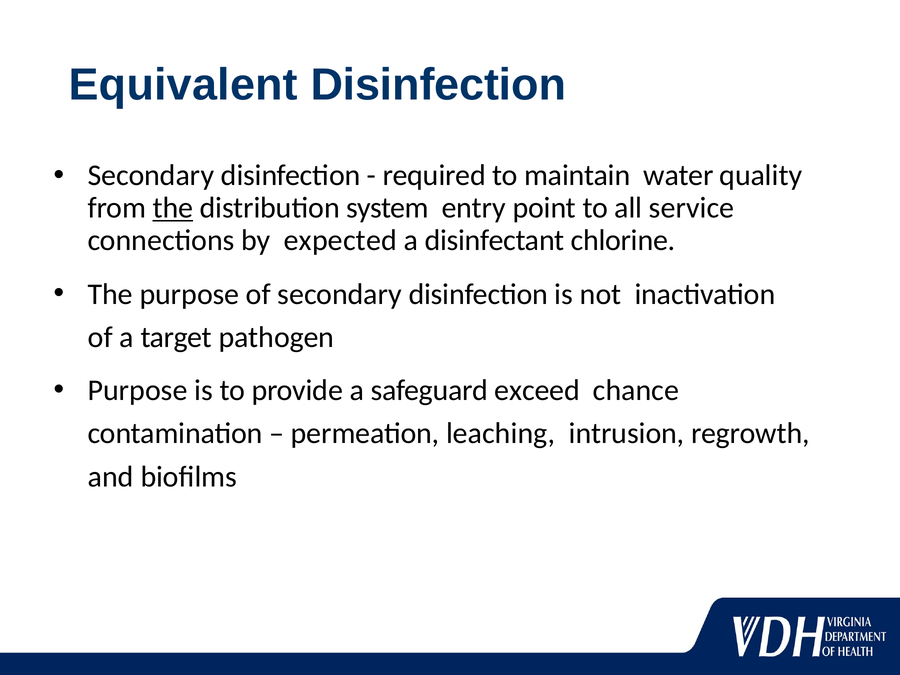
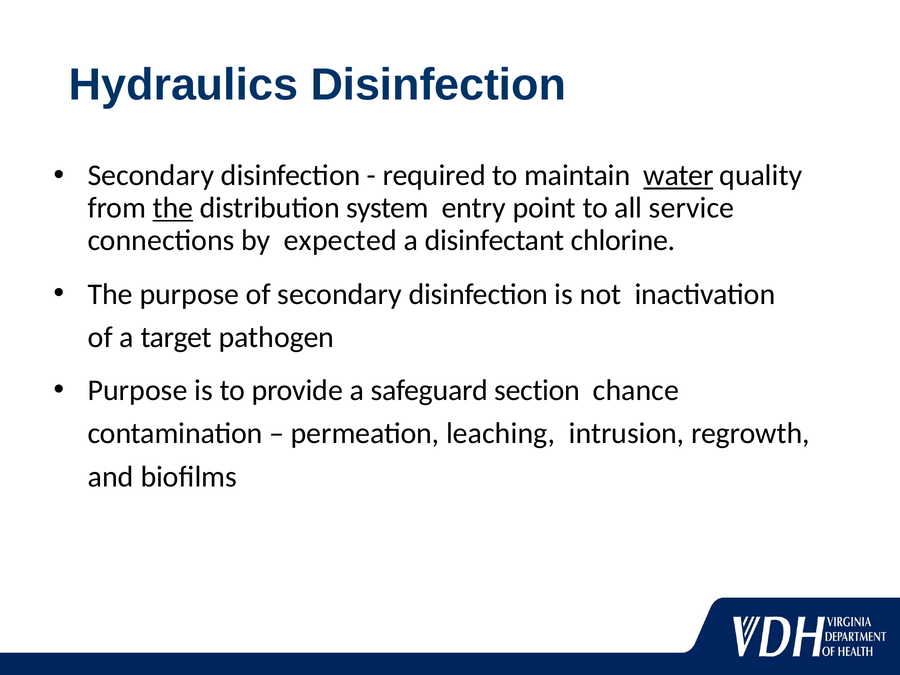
Equivalent: Equivalent -> Hydraulics (183, 85)
water underline: none -> present (678, 176)
exceed: exceed -> section (537, 390)
